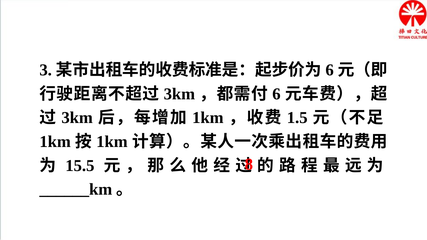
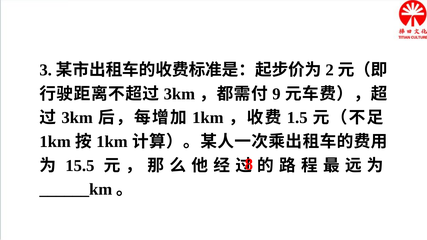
6: 6 -> 2 (330, 70)
6: 6 -> 9 (276, 94)
